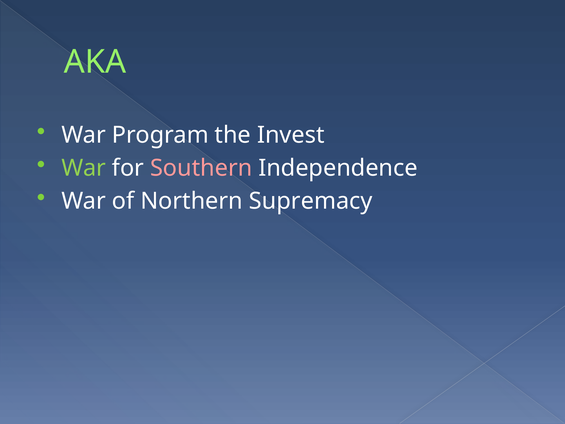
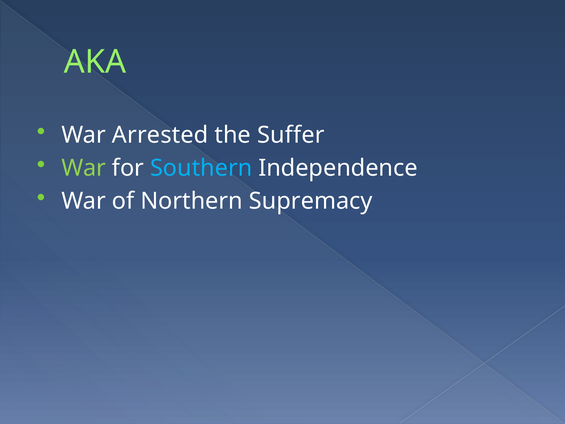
Program: Program -> Arrested (160, 135)
Invest: Invest -> Suffer (291, 135)
Southern colour: pink -> light blue (201, 168)
